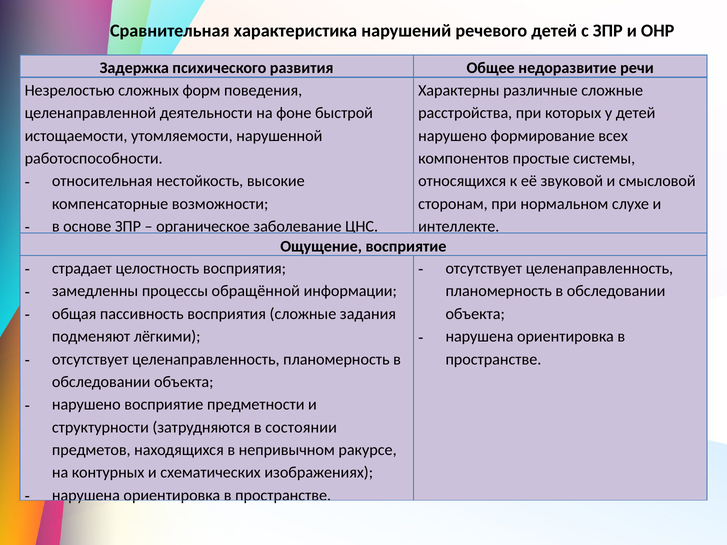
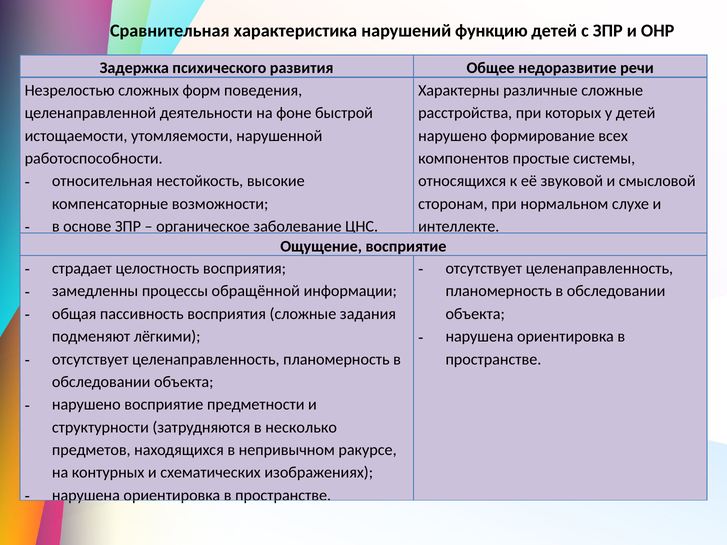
речевого: речевого -> функцию (491, 31)
состоянии: состоянии -> несколько (301, 427)
